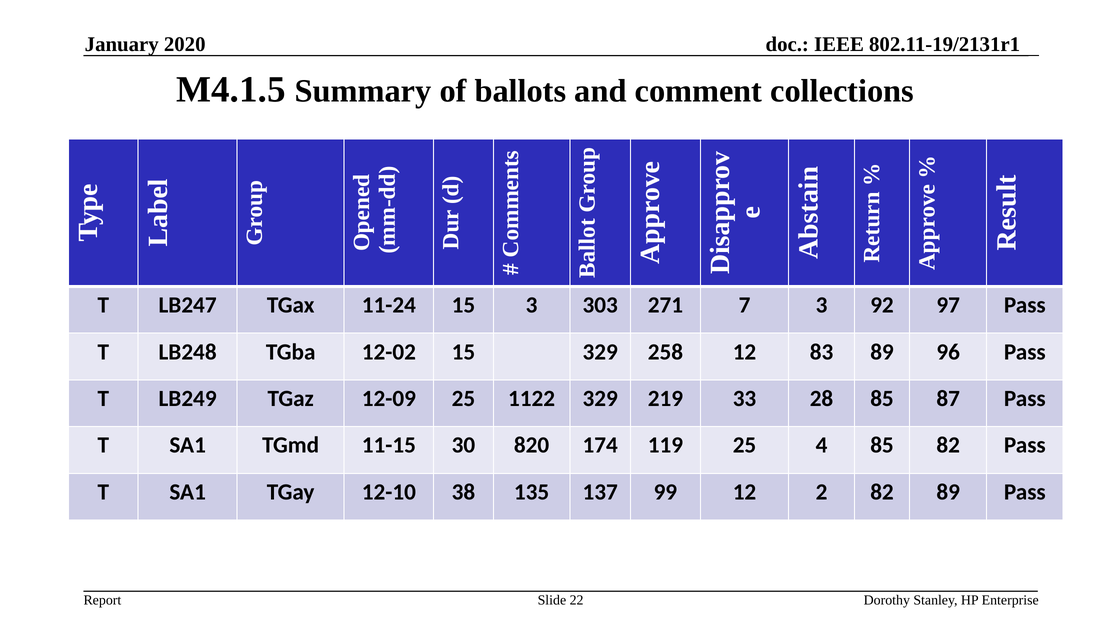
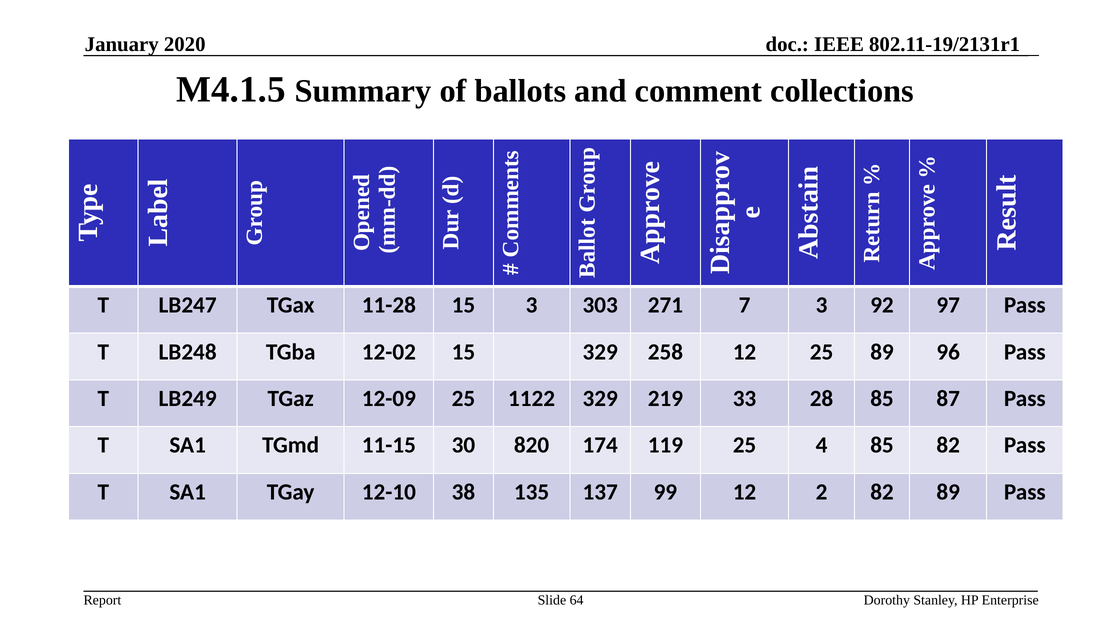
11-24: 11-24 -> 11-28 (389, 305)
12 83: 83 -> 25 (822, 352)
22: 22 -> 64 (577, 600)
